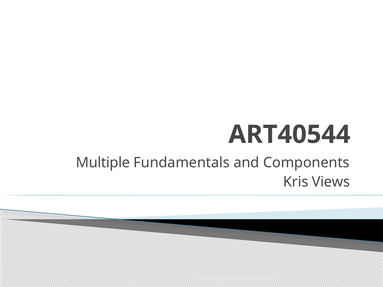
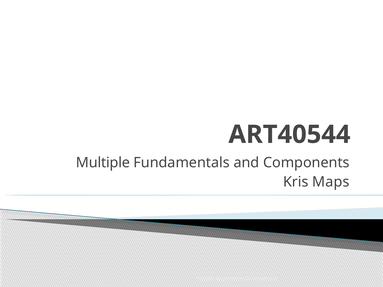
Views: Views -> Maps (331, 182)
